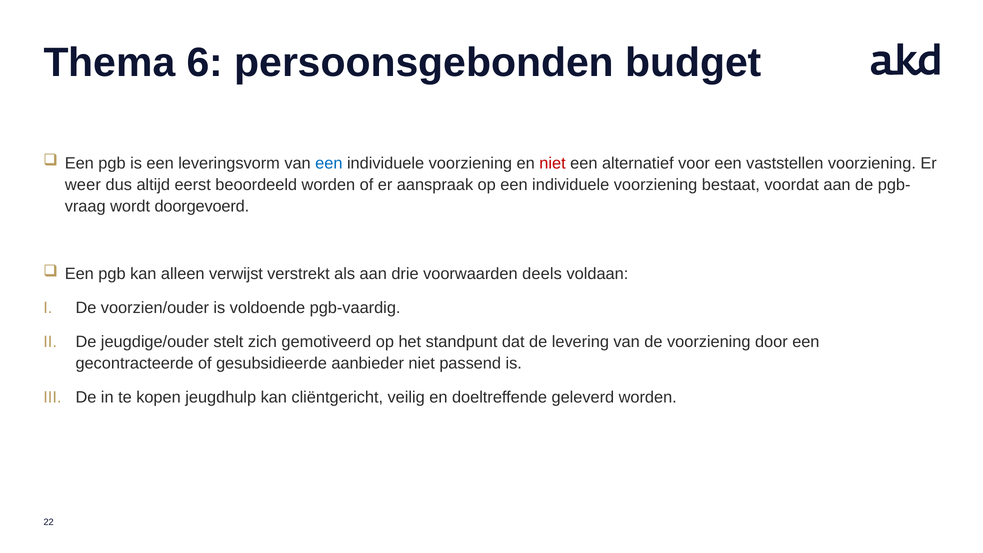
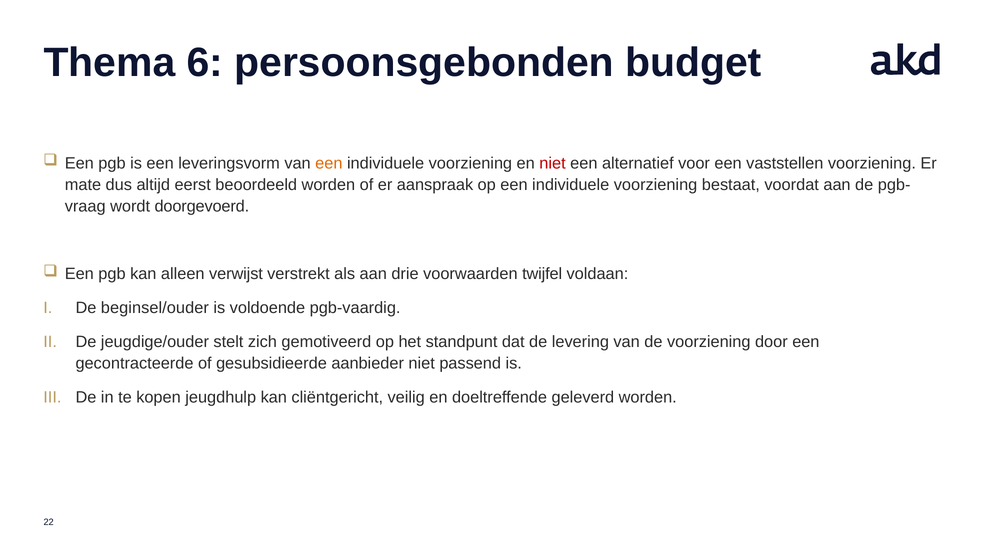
een colour: blue -> orange (329, 163)
weer: weer -> mate (83, 185)
deels: deels -> twijfel (542, 274)
voorzien/ouder: voorzien/ouder -> beginsel/ouder (155, 308)
